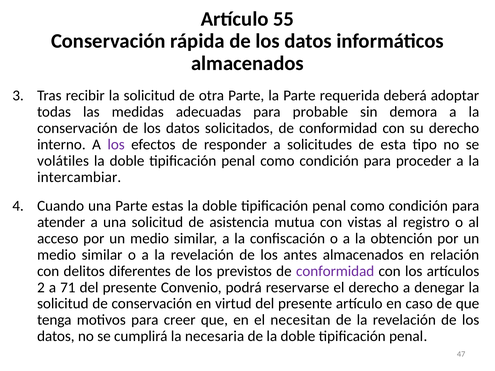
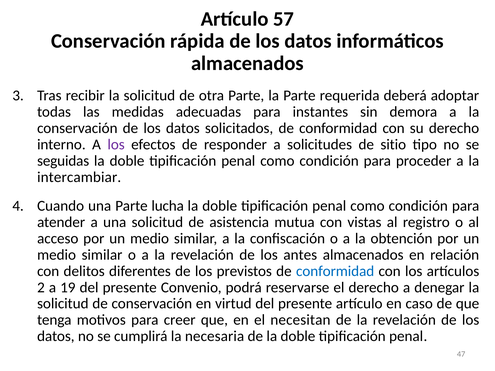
55: 55 -> 57 (284, 19)
probable: probable -> instantes (320, 112)
esta: esta -> sitio (393, 145)
volátiles: volátiles -> seguidas (63, 161)
estas: estas -> lucha (168, 206)
conformidad colour: purple -> blue (335, 271)
71: 71 -> 19 (68, 288)
